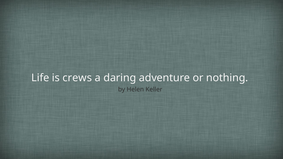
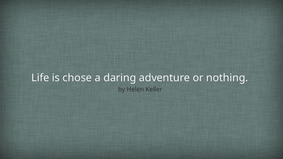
crews: crews -> chose (77, 78)
